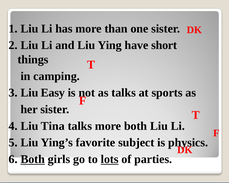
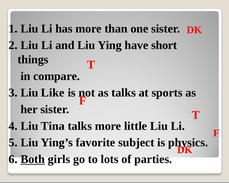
camping: camping -> compare (57, 76)
Easy: Easy -> Like (53, 93)
more both: both -> little (136, 126)
lots underline: present -> none (110, 159)
